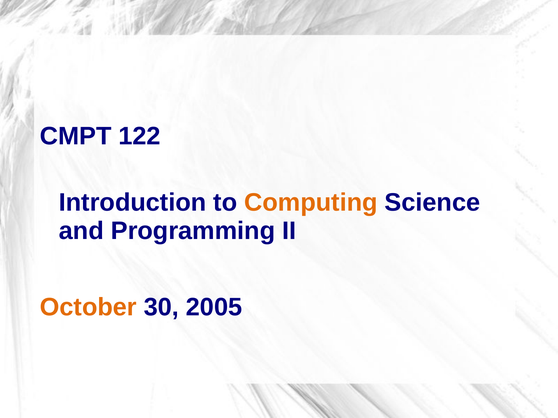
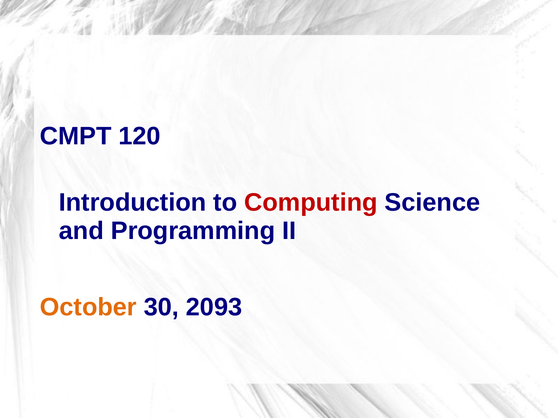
122: 122 -> 120 (140, 136)
Computing colour: orange -> red (311, 203)
2005: 2005 -> 2093 (214, 308)
